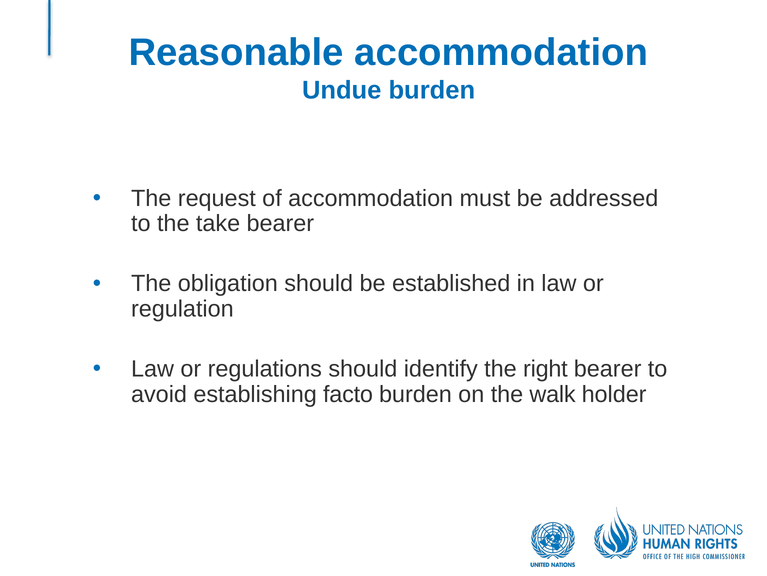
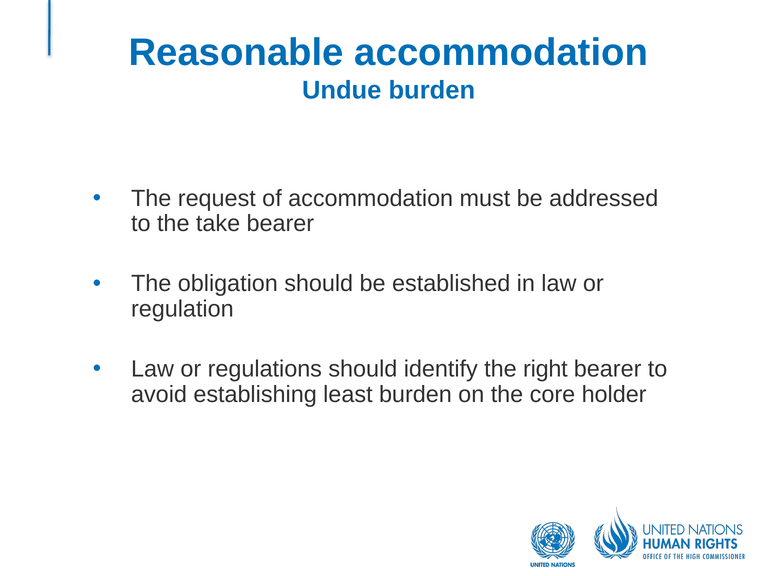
facto: facto -> least (348, 394)
walk: walk -> core (552, 394)
